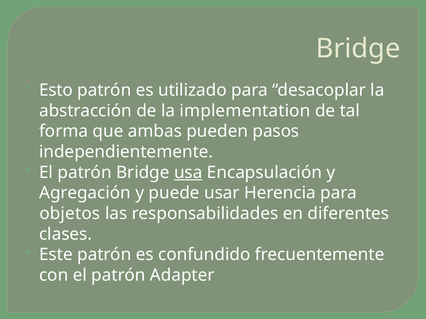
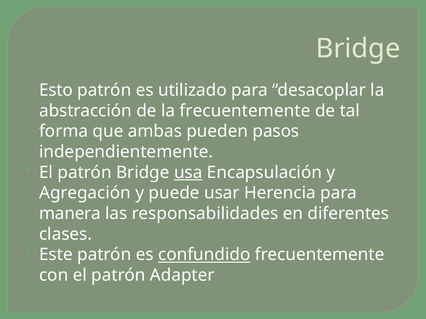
la implementation: implementation -> frecuentemente (245, 111)
objetos: objetos -> manera (70, 214)
confundido underline: none -> present (204, 255)
